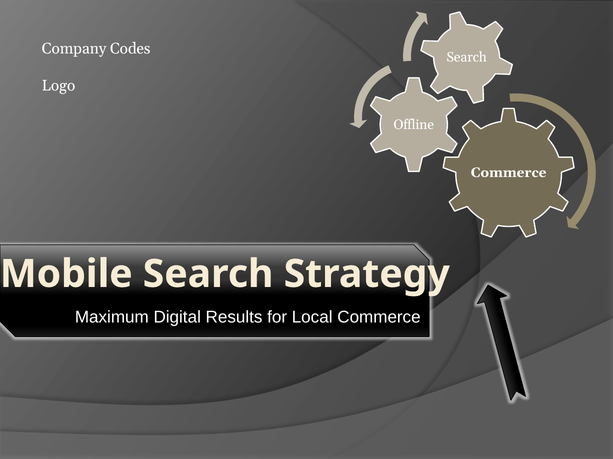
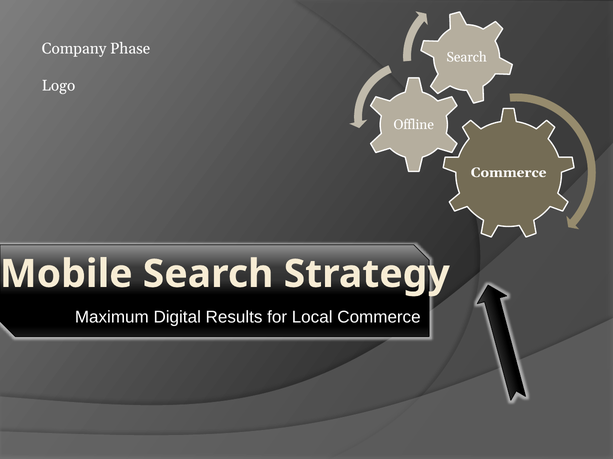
Codes: Codes -> Phase (130, 49)
